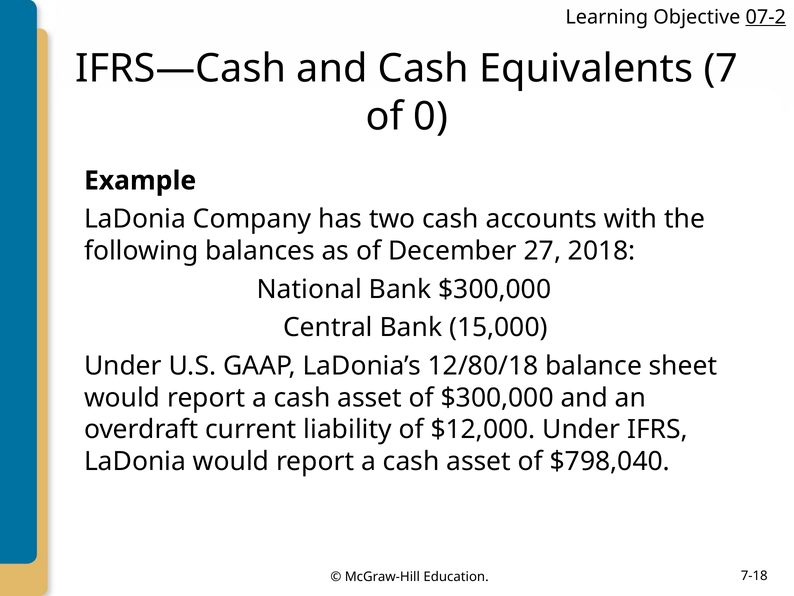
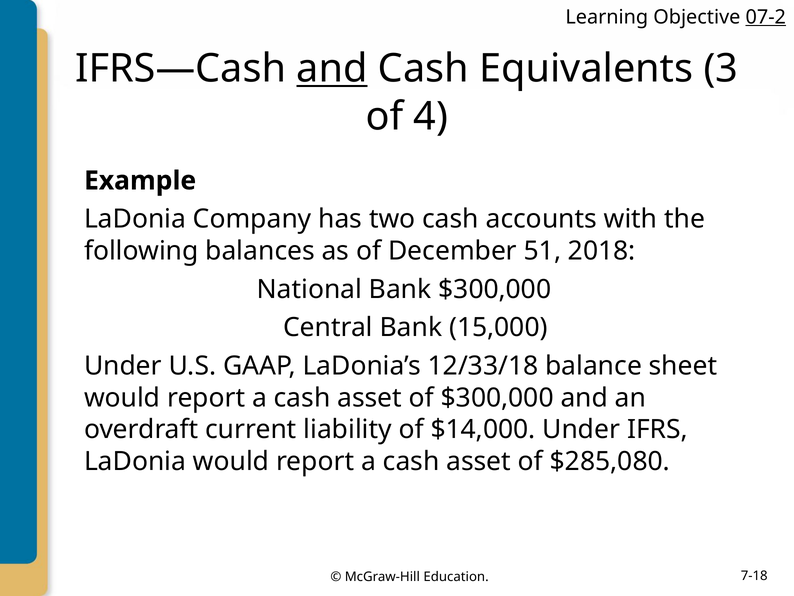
and underline: none -> present (332, 69)
7: 7 -> 3 (721, 69)
0: 0 -> 4 (431, 116)
27: 27 -> 51 (542, 251)
12/80/18: 12/80/18 -> 12/33/18 (483, 366)
$12,000: $12,000 -> $14,000 (483, 429)
$798,040: $798,040 -> $285,080 (610, 461)
